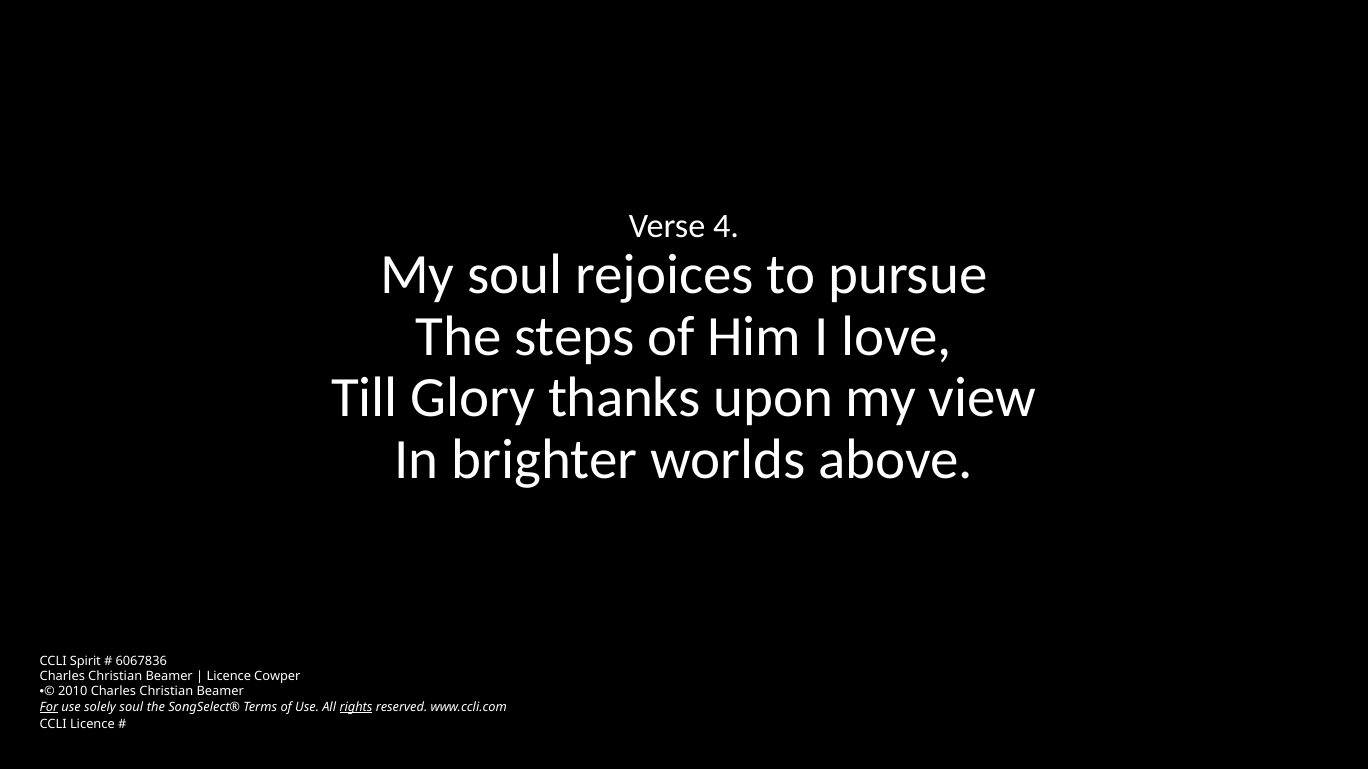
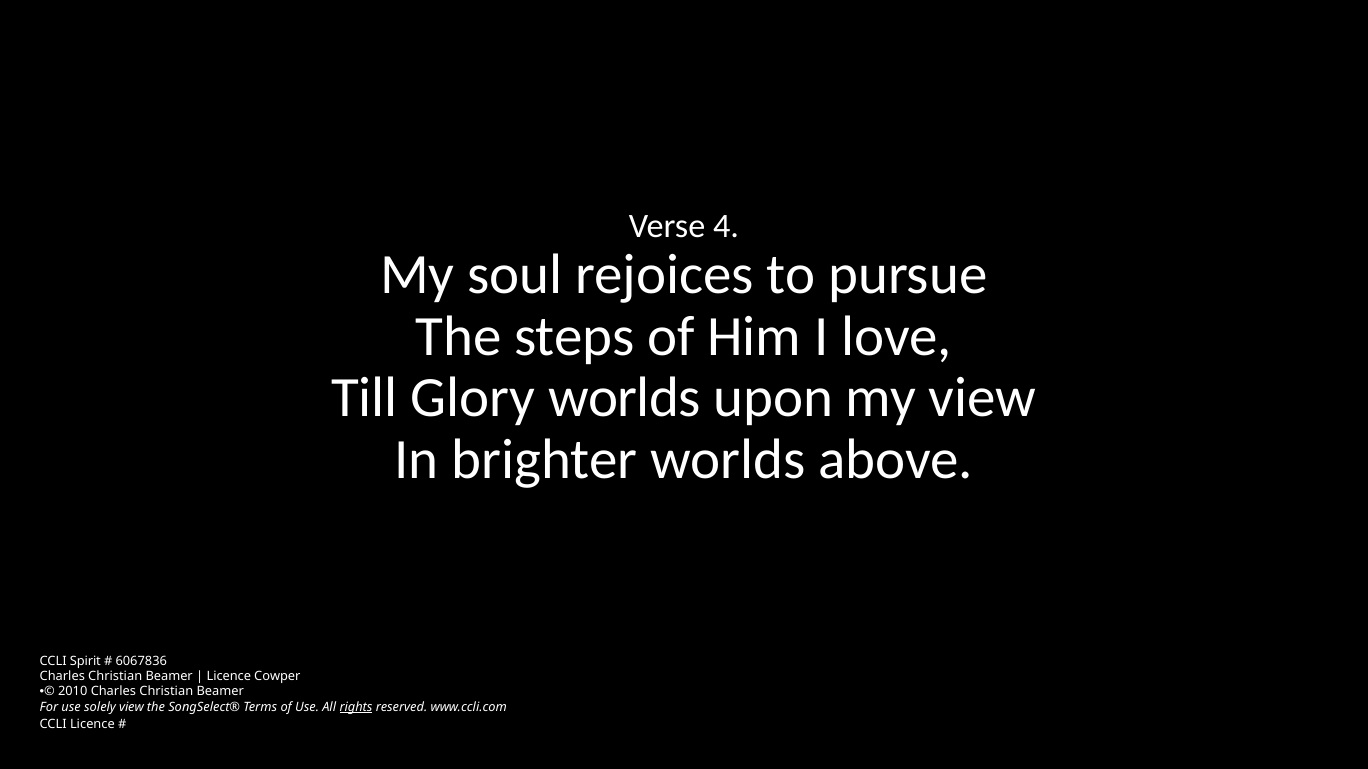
Glory thanks: thanks -> worlds (625, 398)
For underline: present -> none (49, 708)
solely soul: soul -> view (131, 708)
